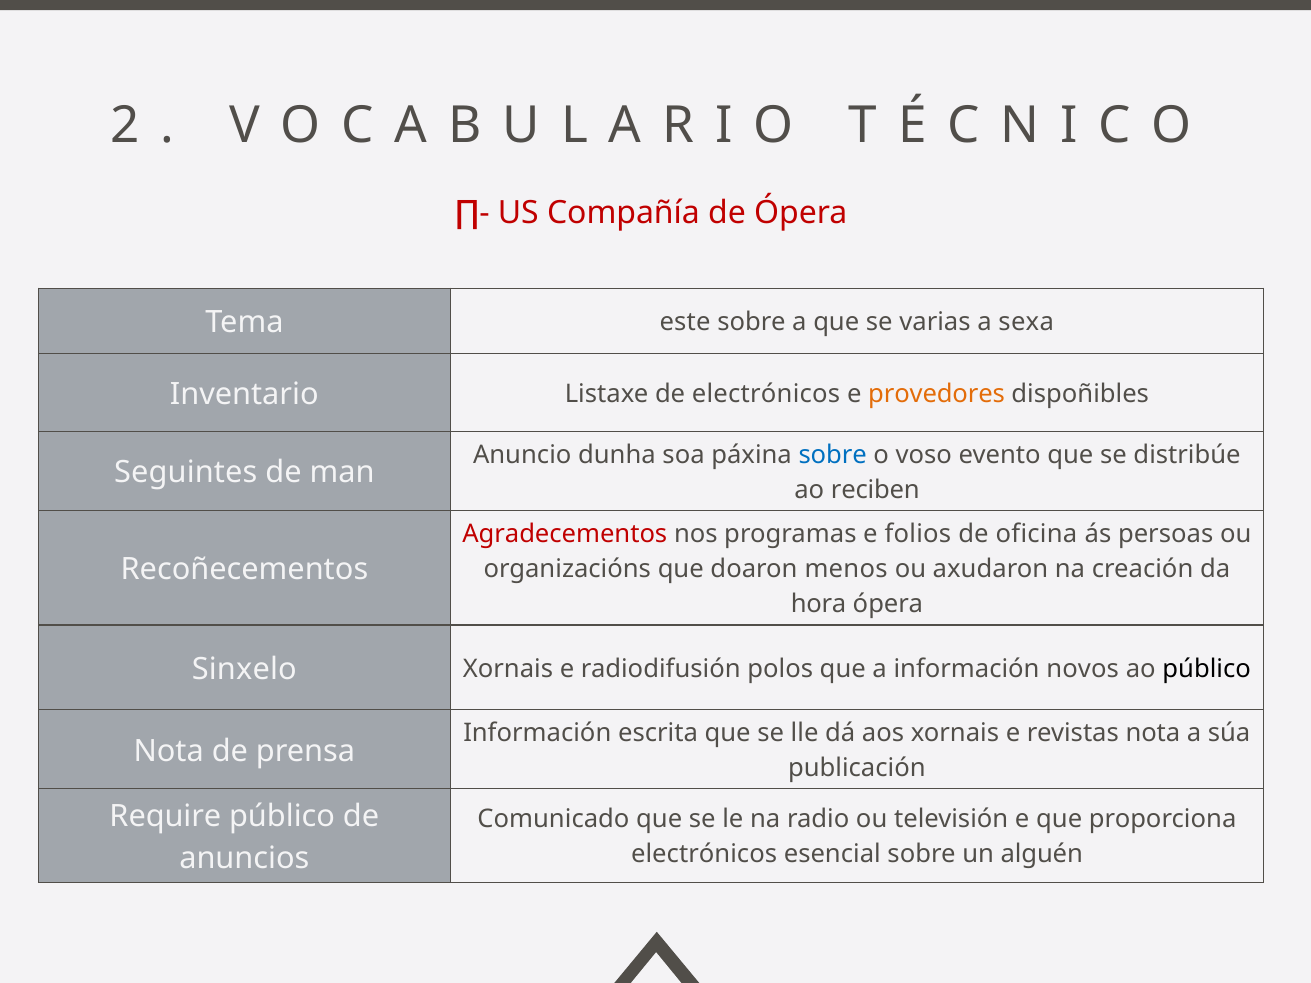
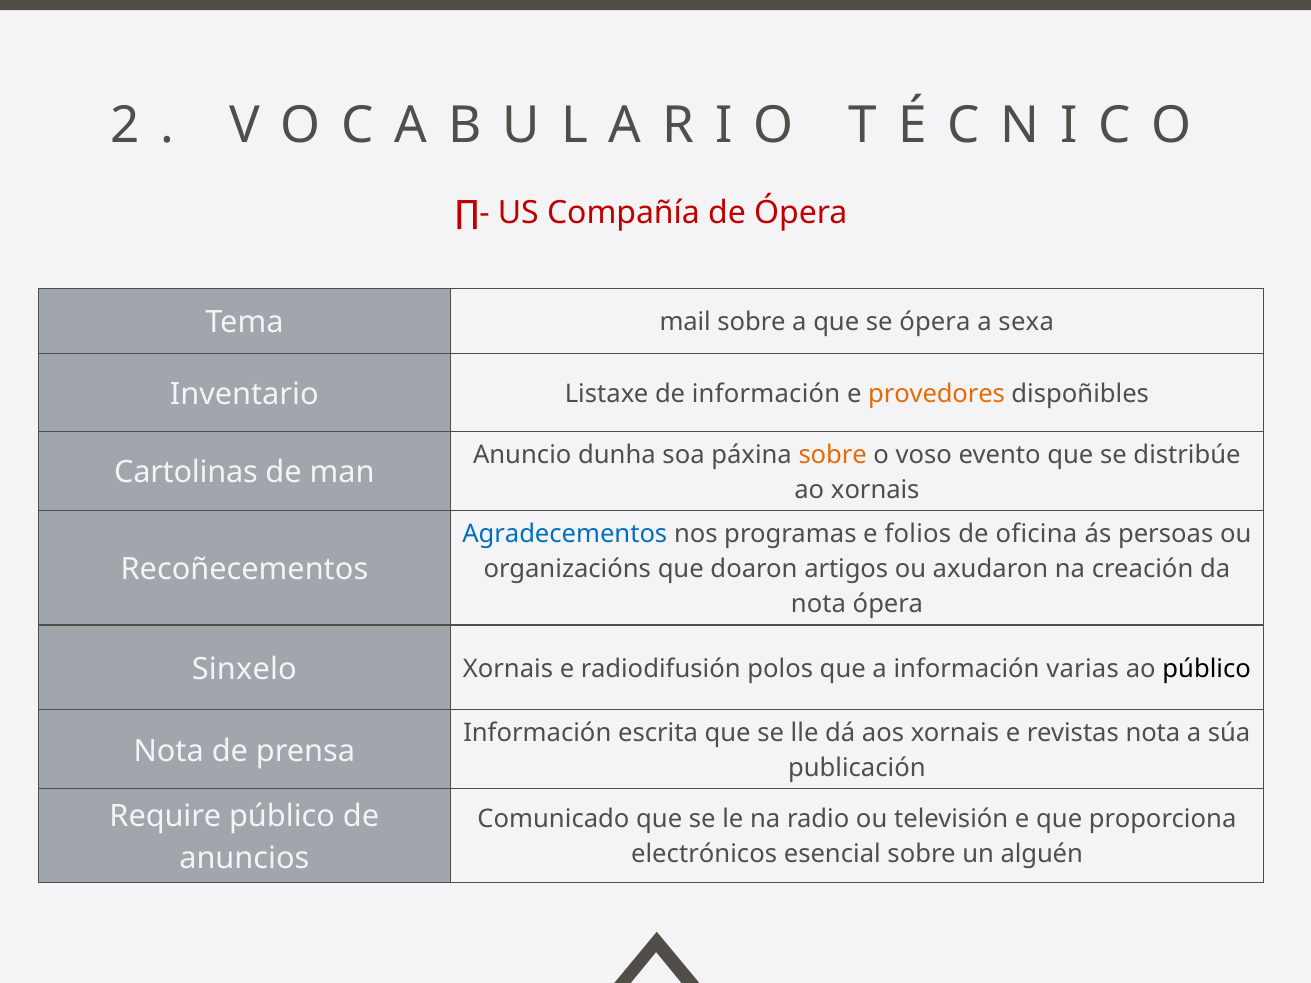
este: este -> mail (685, 322)
se varias: varias -> ópera (935, 322)
de electrónicos: electrónicos -> información (766, 394)
sobre colour: blue -> orange (833, 455)
Seguintes: Seguintes -> Cartolinas (186, 473)
ao reciben: reciben -> xornais (875, 490)
Agradecementos colour: red -> blue (565, 535)
menos: menos -> artigos (846, 570)
hora: hora -> nota (818, 605)
novos: novos -> varias (1083, 669)
